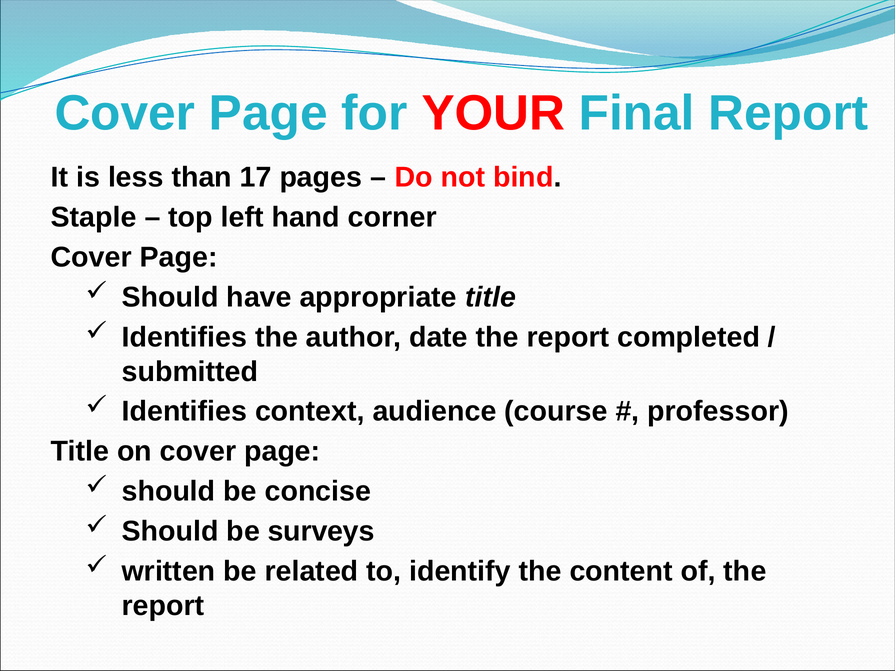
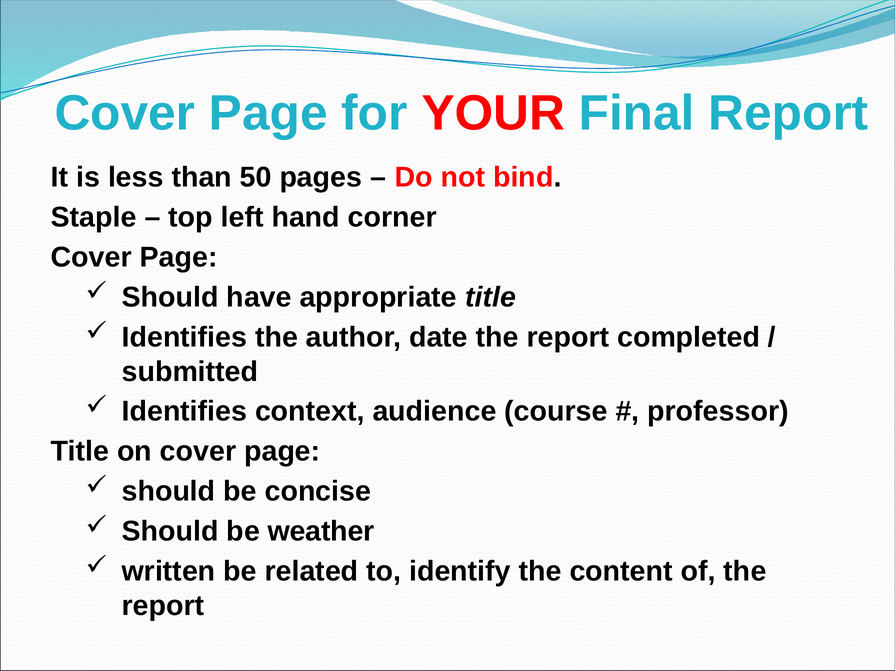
17: 17 -> 50 (256, 177)
surveys: surveys -> weather (321, 532)
